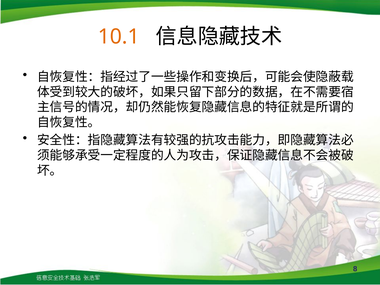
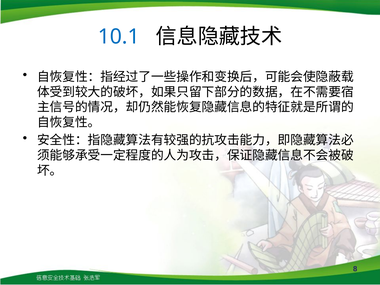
10.1 colour: orange -> blue (119, 37)
